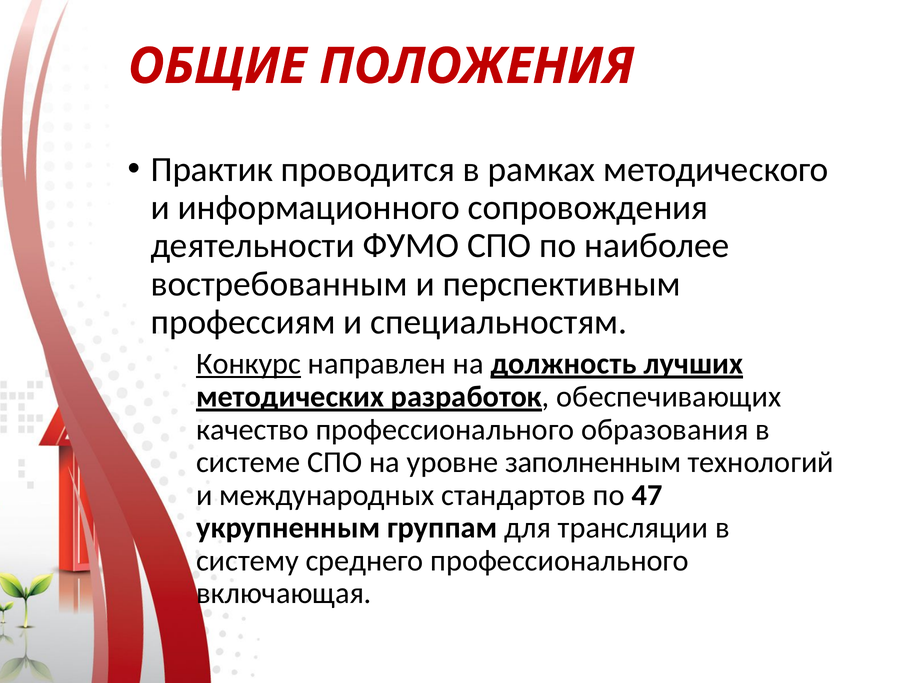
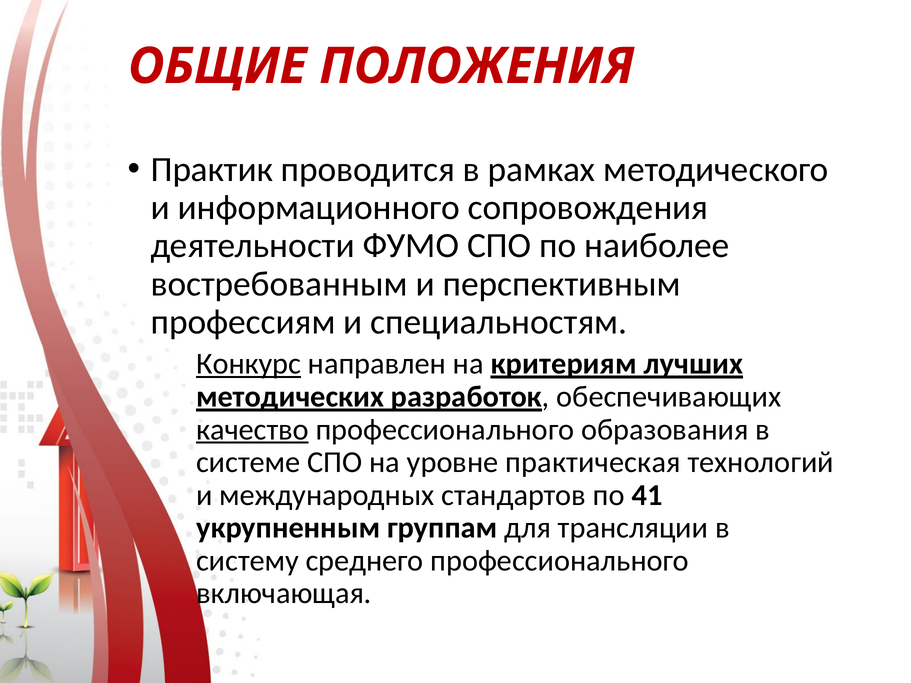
должность: должность -> критериям (564, 364)
качество underline: none -> present (253, 430)
заполненным: заполненным -> практическая (593, 462)
47: 47 -> 41 (647, 495)
